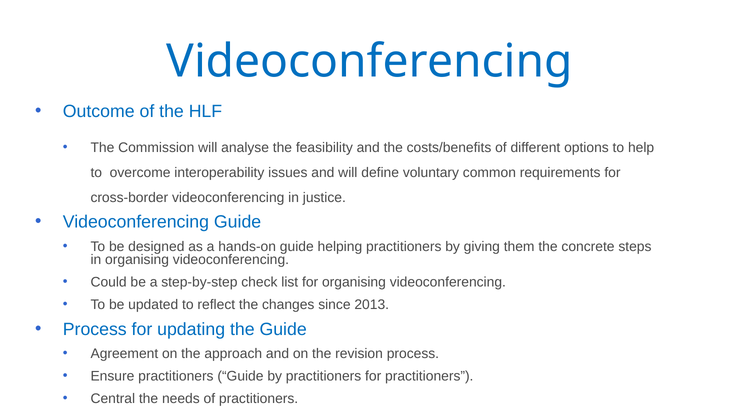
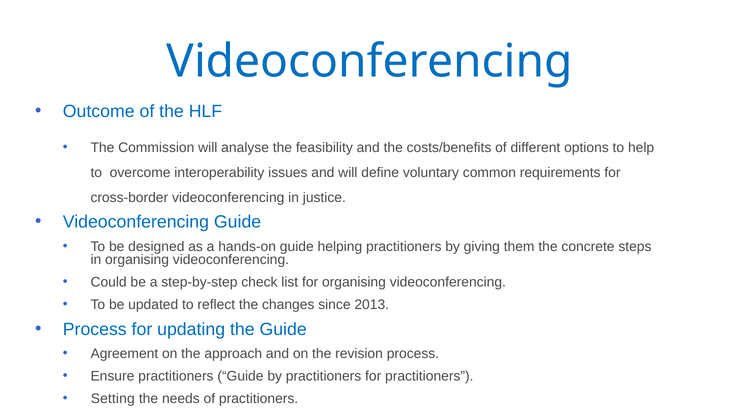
Central: Central -> Setting (113, 399)
